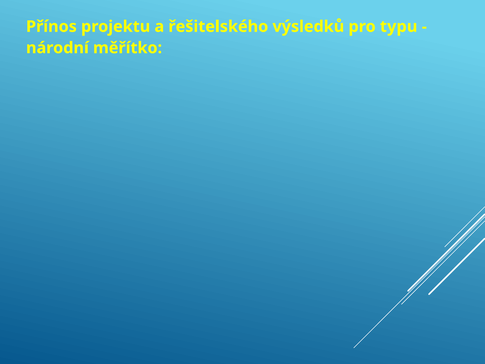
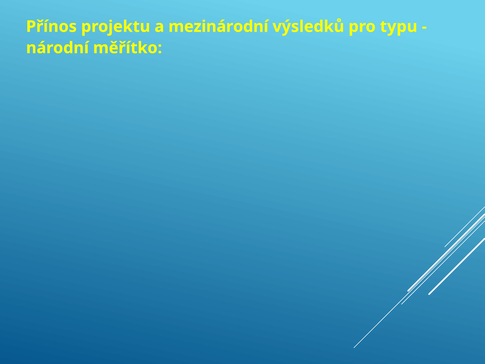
řešitelského: řešitelského -> mezinárodní (218, 27)
